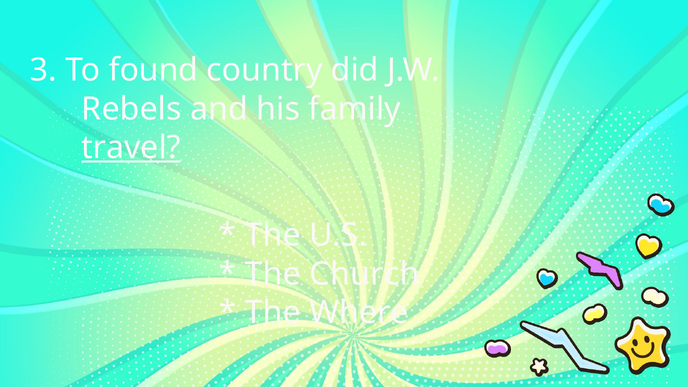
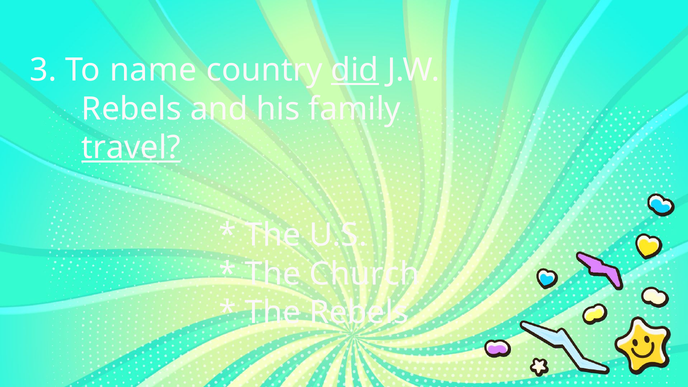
found: found -> name (153, 70)
did underline: none -> present (355, 70)
The Where: Where -> Rebels (359, 313)
